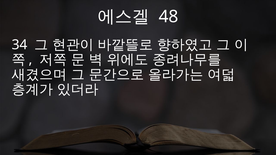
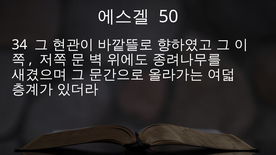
48: 48 -> 50 (169, 17)
